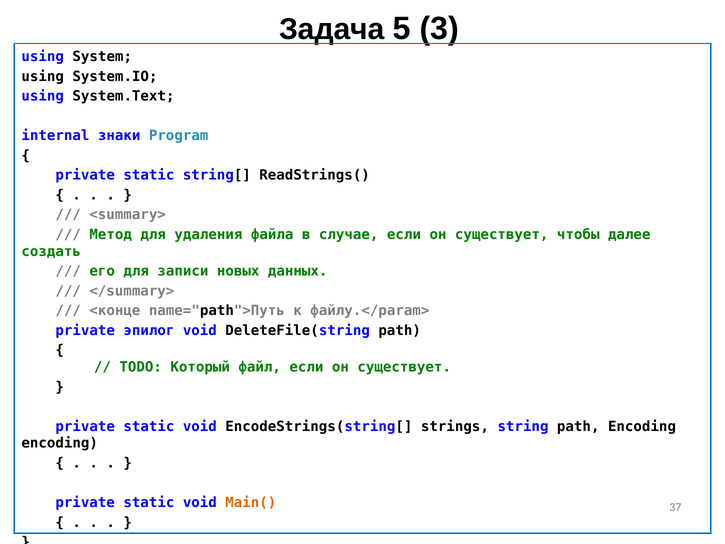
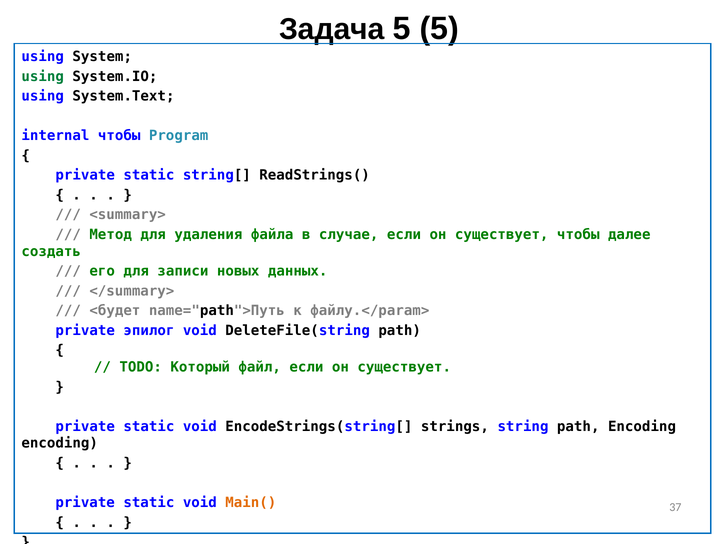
5 3: 3 -> 5 (439, 29)
using colour: black -> green (43, 76)
internal знаки: знаки -> чтобы (119, 136)
<конце: <конце -> <будет (115, 311)
